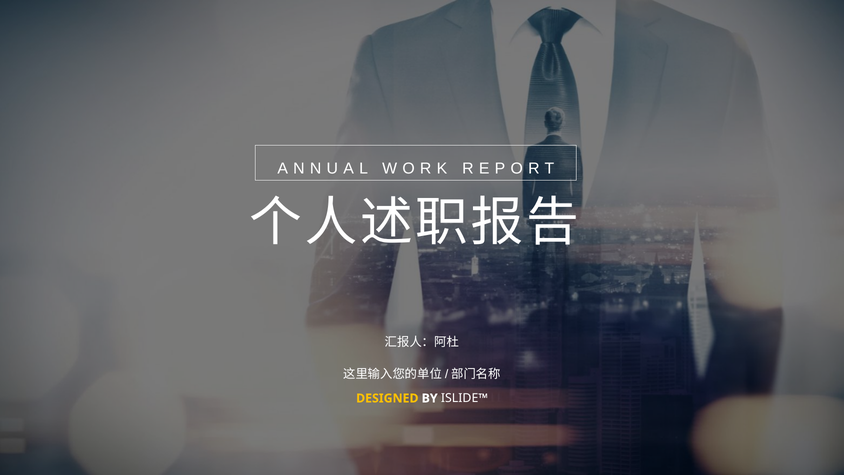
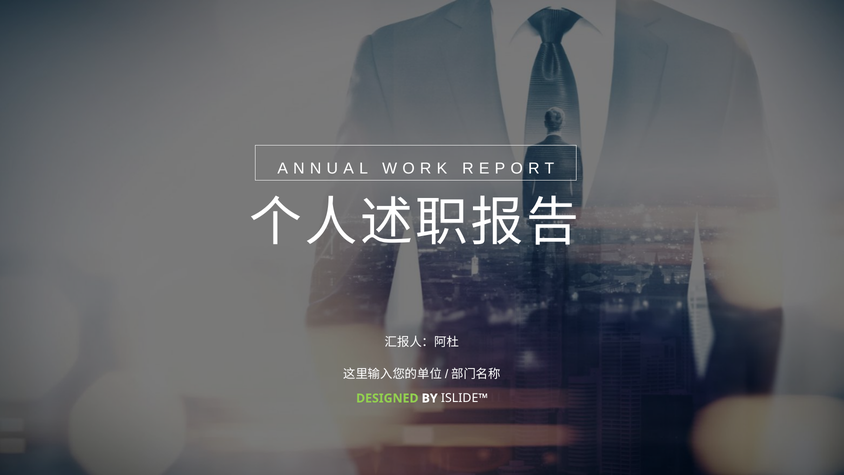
DESIGNED colour: yellow -> light green (387, 398)
